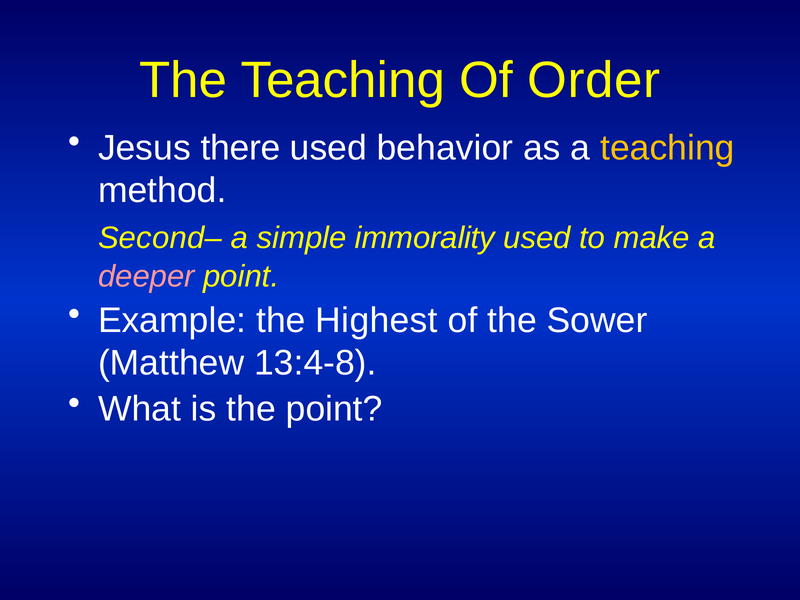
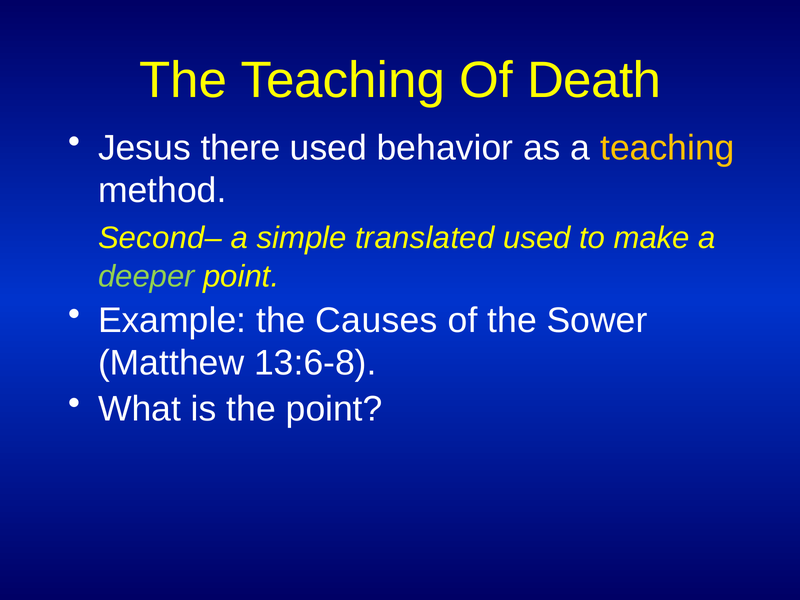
Order: Order -> Death (594, 80)
immorality: immorality -> translated (425, 238)
deeper colour: pink -> light green (146, 276)
Highest: Highest -> Causes (377, 320)
13:4-8: 13:4-8 -> 13:6-8 (315, 363)
